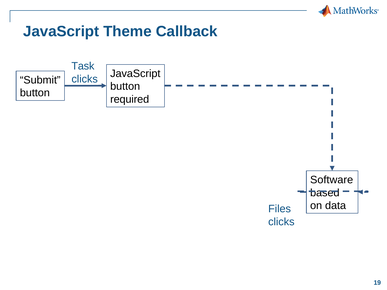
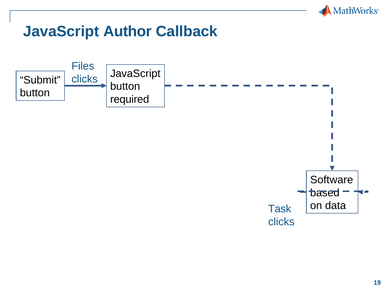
Theme: Theme -> Author (128, 31)
Task: Task -> Files (83, 66)
Files: Files -> Task (280, 209)
